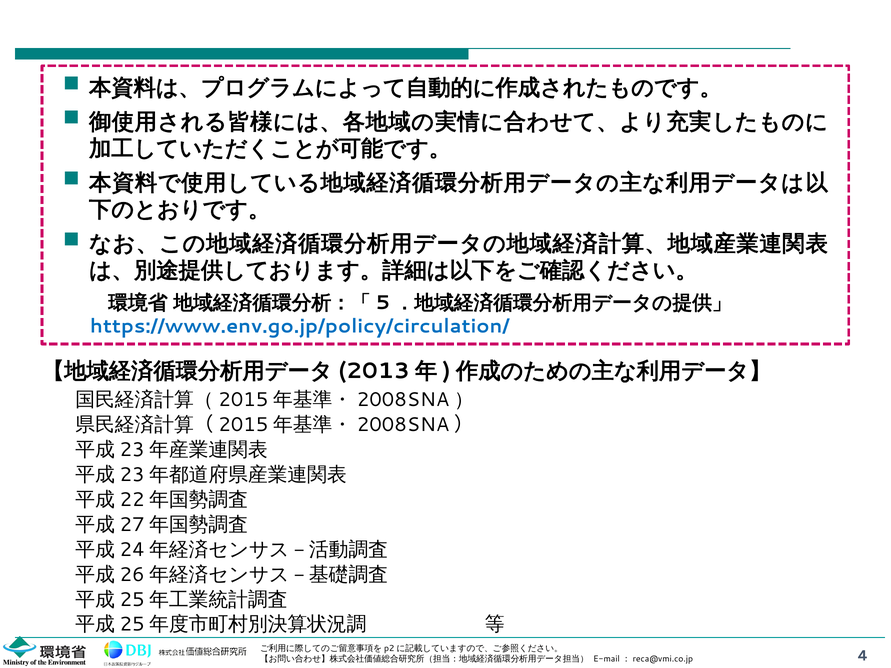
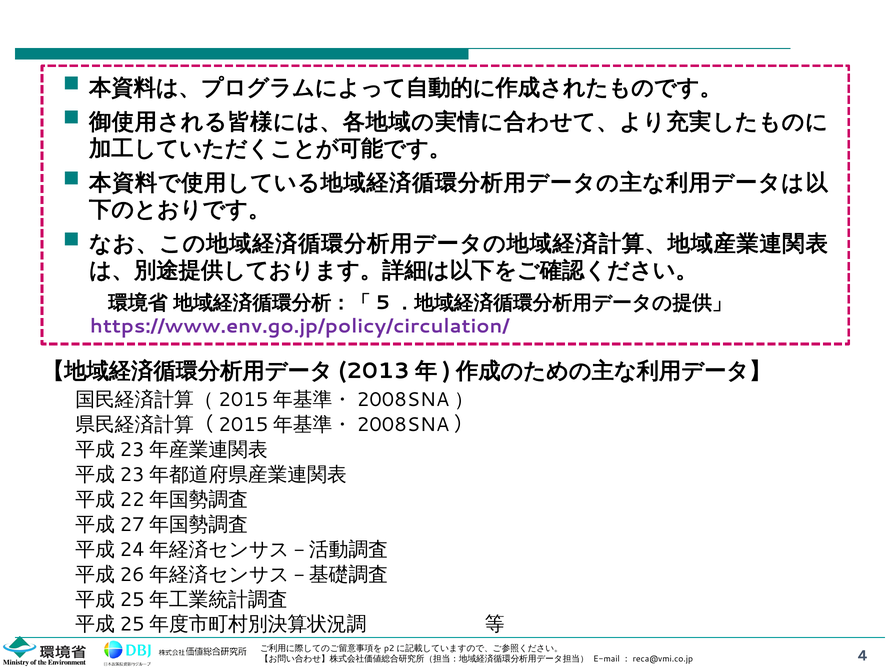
https://www.env.go.jp/policy/circulation/ colour: blue -> purple (300, 327)
